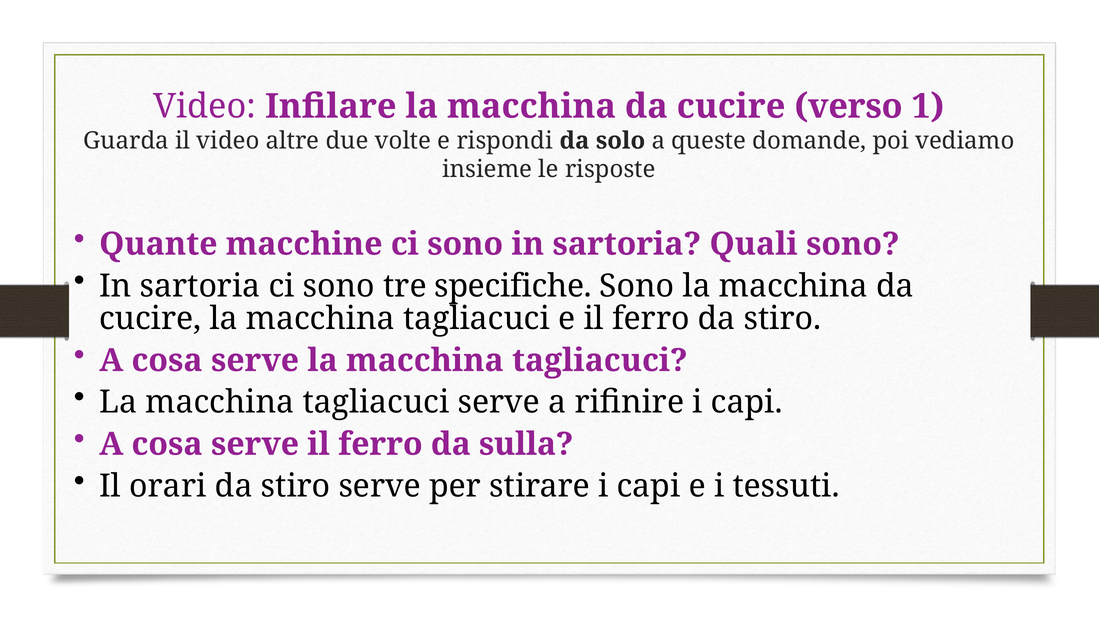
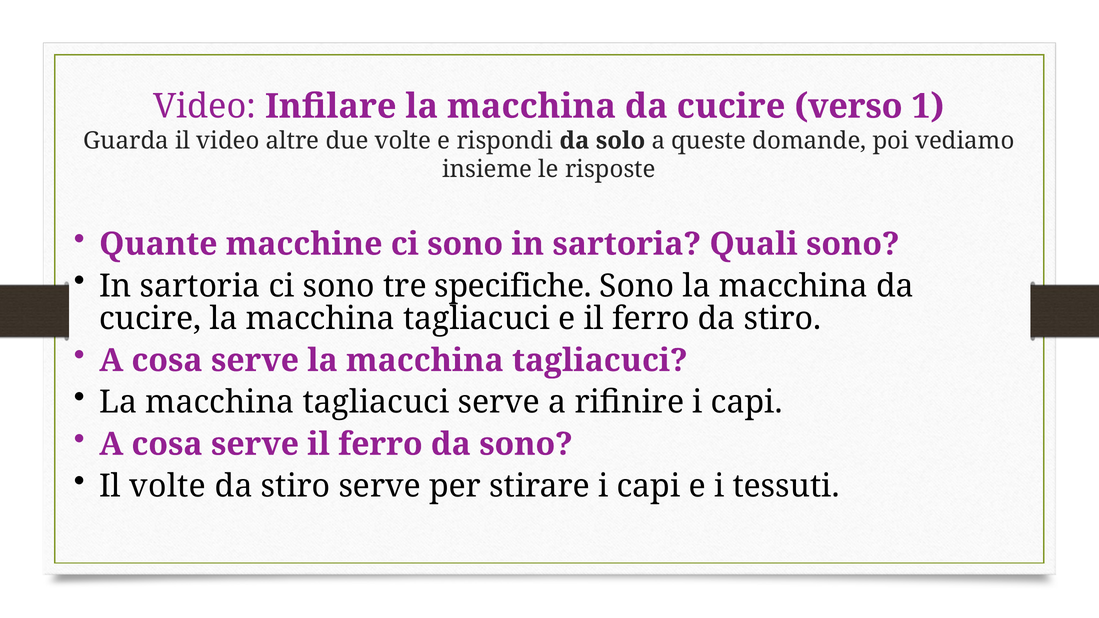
da sulla: sulla -> sono (526, 444)
Il orari: orari -> volte (168, 486)
